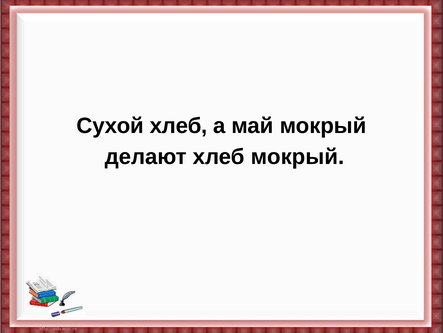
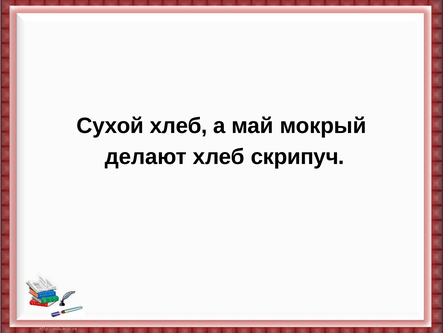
хлеб мокрый: мокрый -> скрипуч (298, 157)
